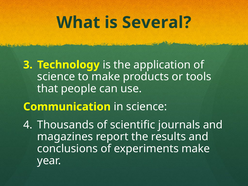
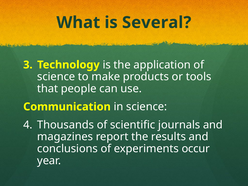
experiments make: make -> occur (196, 149)
